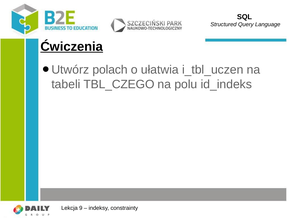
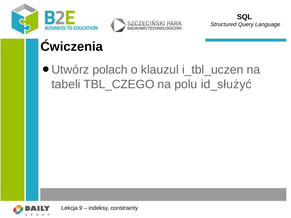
Ćwiczenia underline: present -> none (72, 47)
ułatwia: ułatwia -> klauzul (160, 70)
id_indeks: id_indeks -> id_służyć (226, 84)
